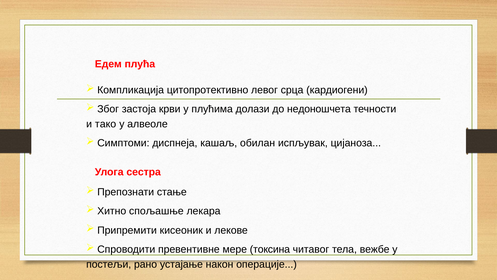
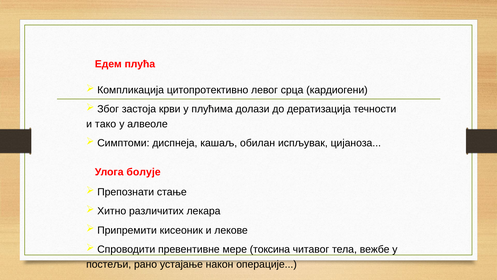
недоношчета: недоношчета -> дератизација (319, 109)
сестра: сестра -> болује (144, 172)
спољашње: спољашње -> различитих (156, 211)
